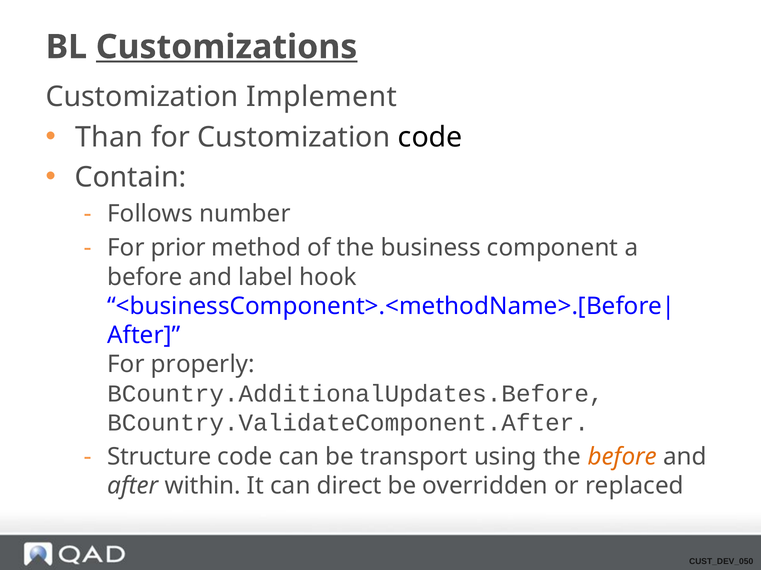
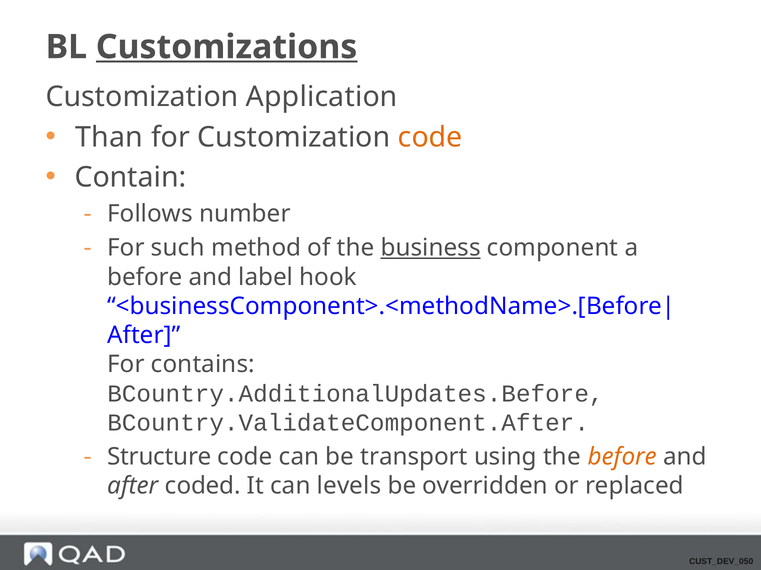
Implement: Implement -> Application (322, 97)
code colour: black -> orange (430, 137)
prior: prior -> such (178, 248)
business underline: none -> present (431, 248)
properly: properly -> contains (203, 365)
within: within -> coded (203, 487)
direct: direct -> levels (349, 487)
